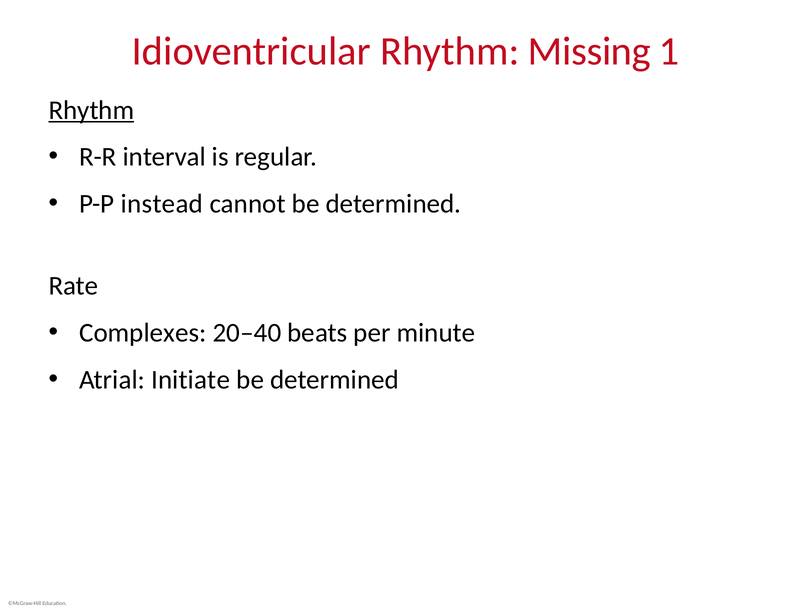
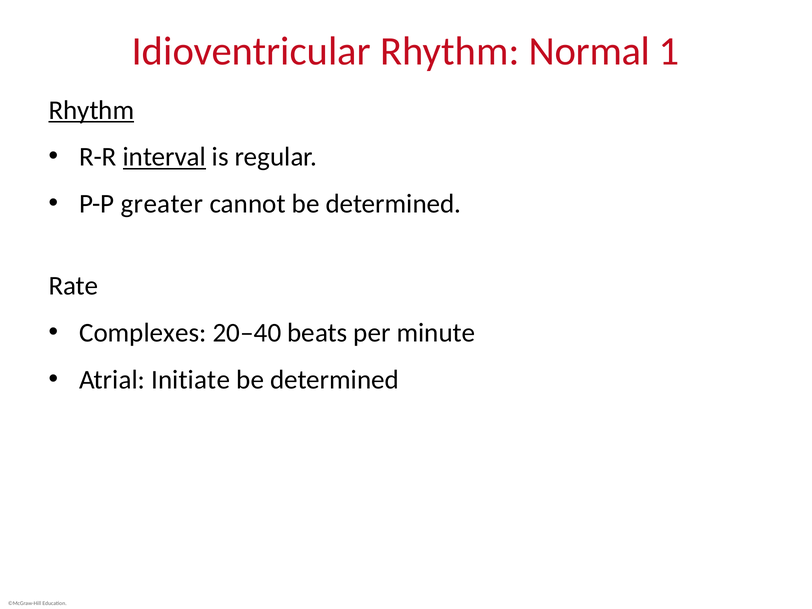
Missing: Missing -> Normal (589, 51)
interval underline: none -> present (164, 157)
instead: instead -> greater (162, 204)
